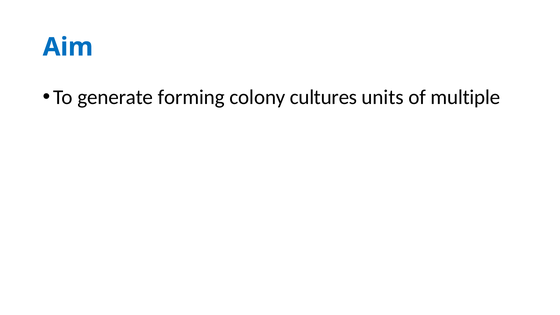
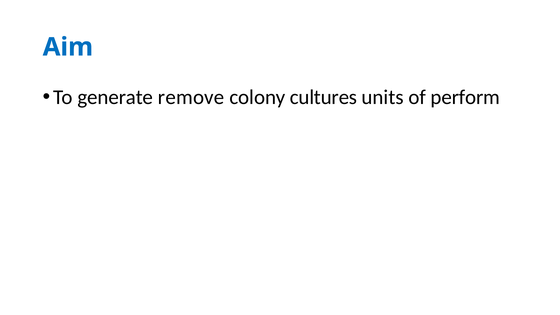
forming: forming -> remove (191, 97)
multiple: multiple -> perform (465, 97)
